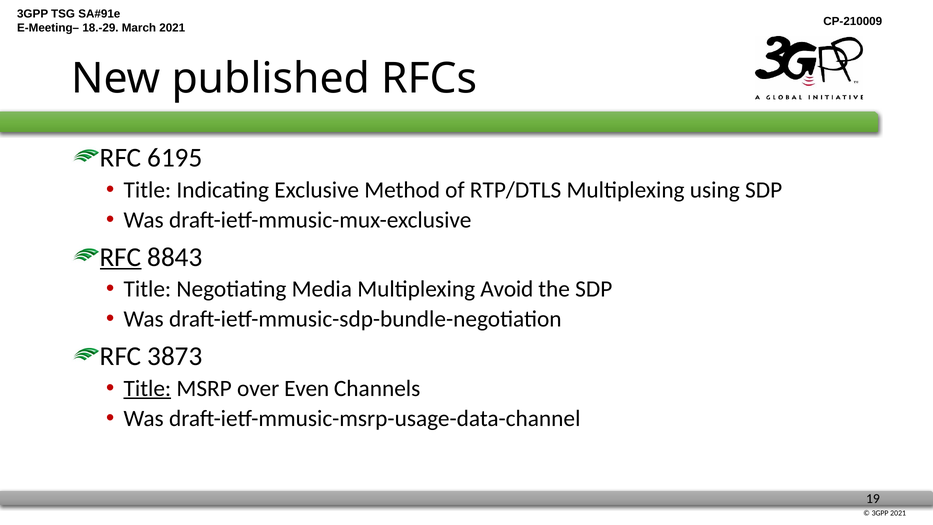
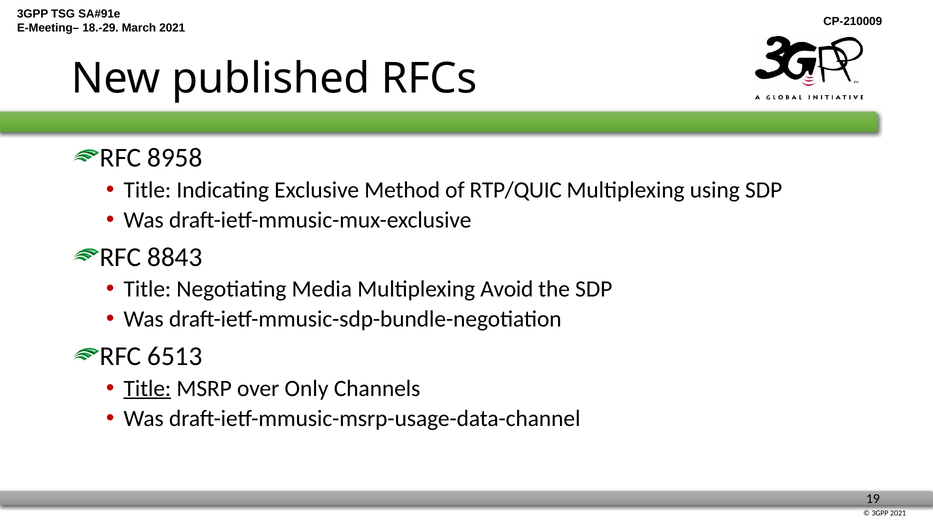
6195: 6195 -> 8958 (175, 158)
RTP/DTLS: RTP/DTLS -> RTP/QUIC (516, 190)
RFC underline: present -> none (121, 257)
3873: 3873 -> 6513 (175, 356)
Even: Even -> Only (307, 388)
